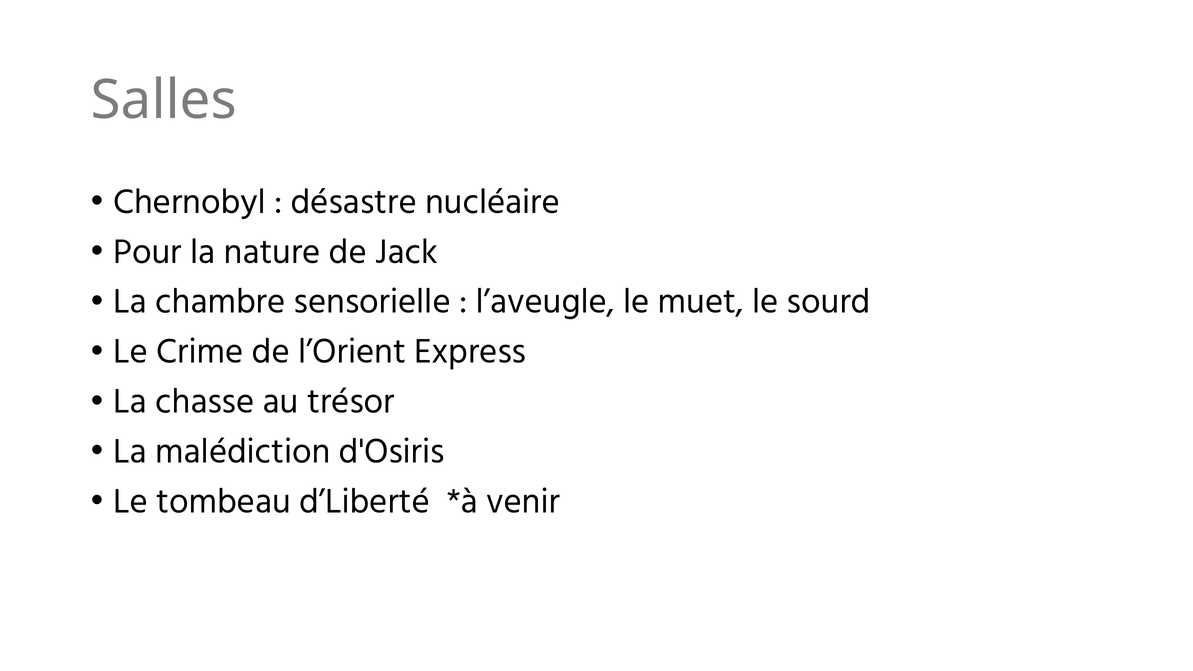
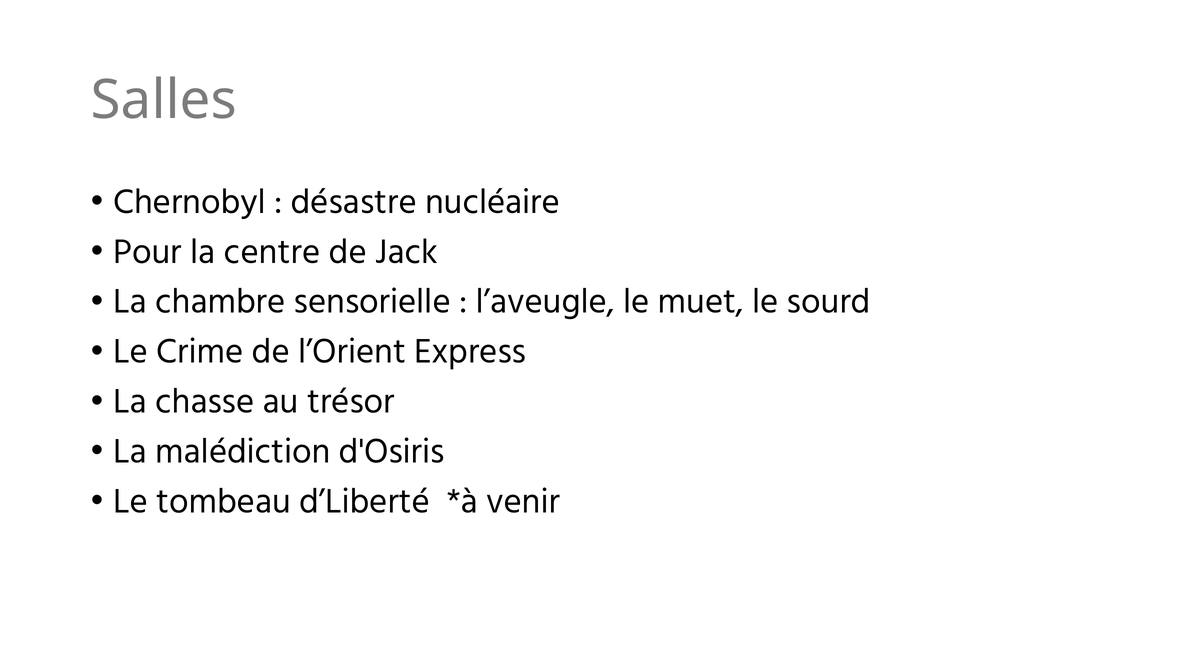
nature: nature -> centre (272, 252)
